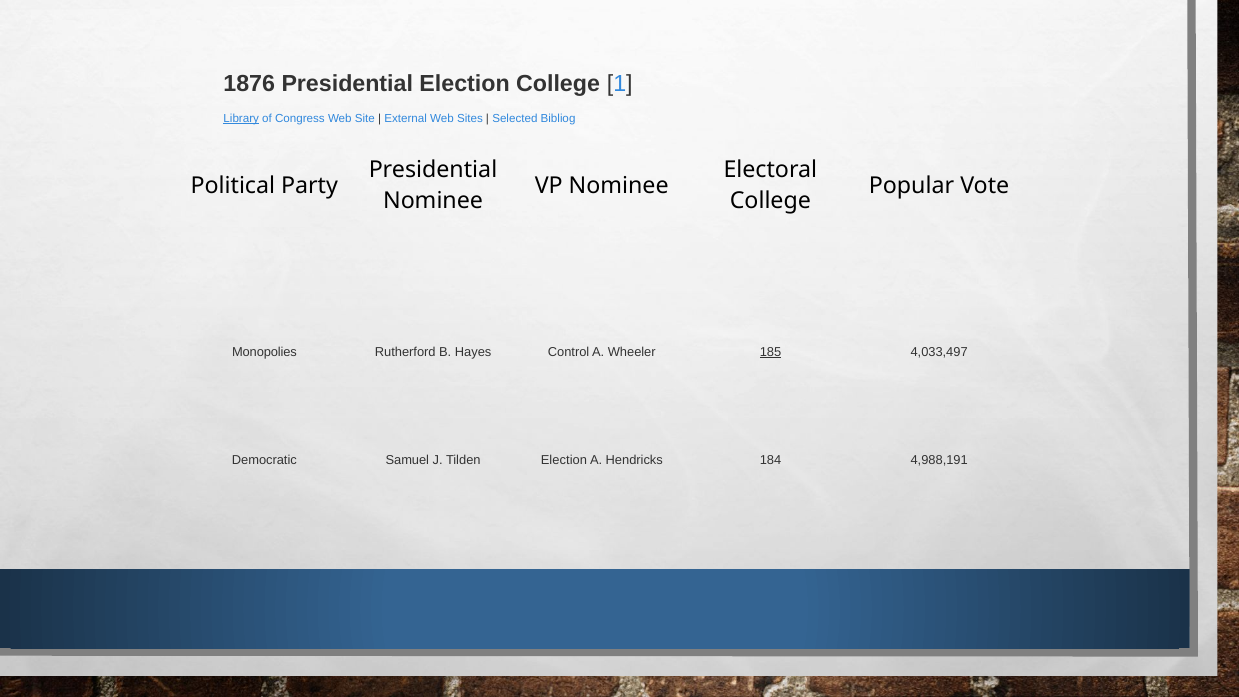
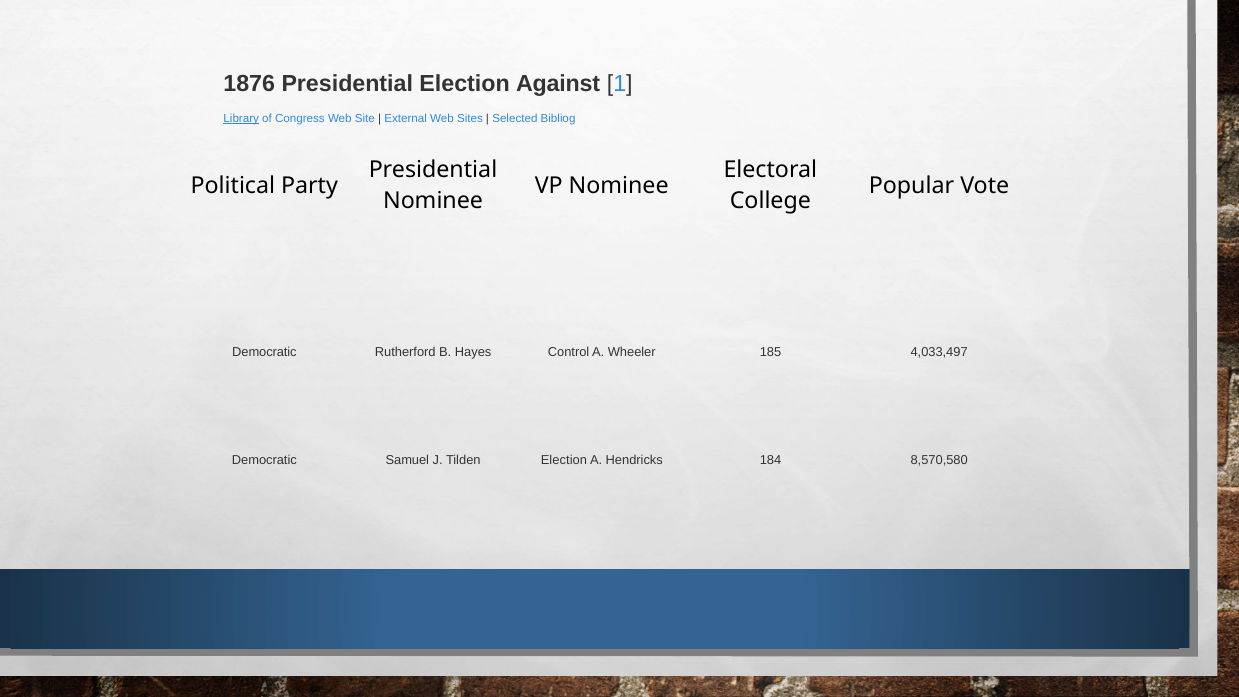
Election College: College -> Against (558, 84)
Monopolies: Monopolies -> Democratic (264, 352)
185 underline: present -> none (771, 352)
4,988,191: 4,988,191 -> 8,570,580 (939, 460)
